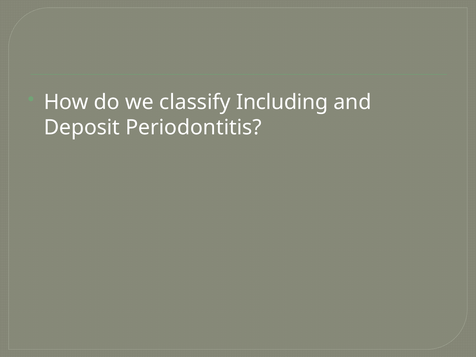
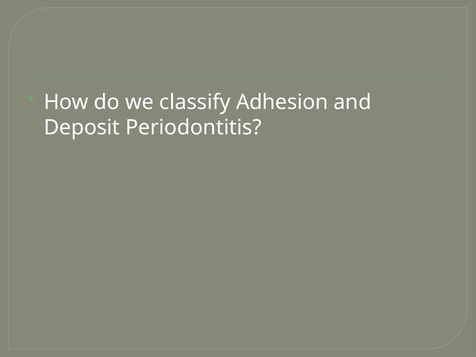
Including: Including -> Adhesion (282, 102)
